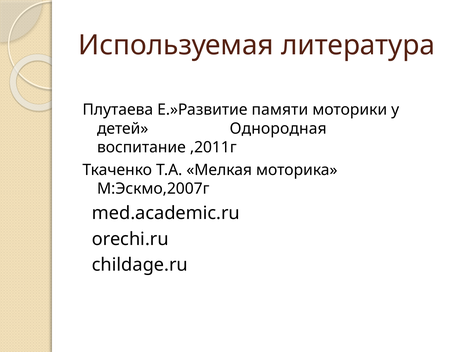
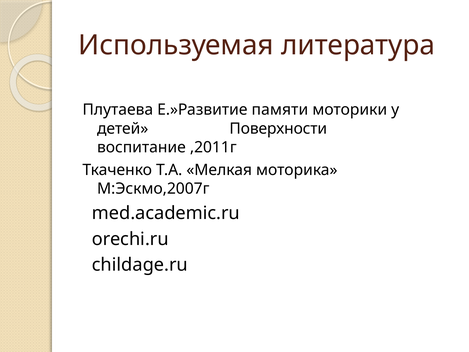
Однородная: Однородная -> Поверхности (278, 128)
